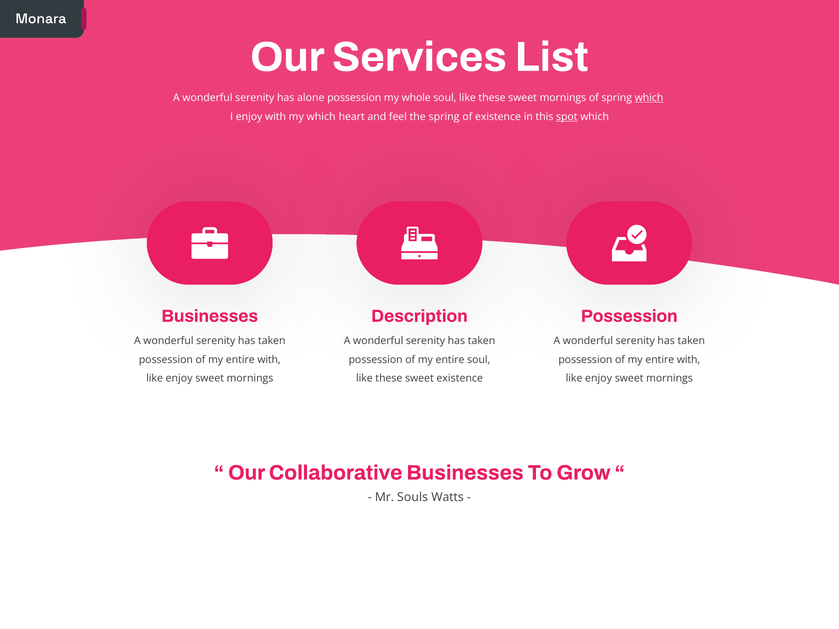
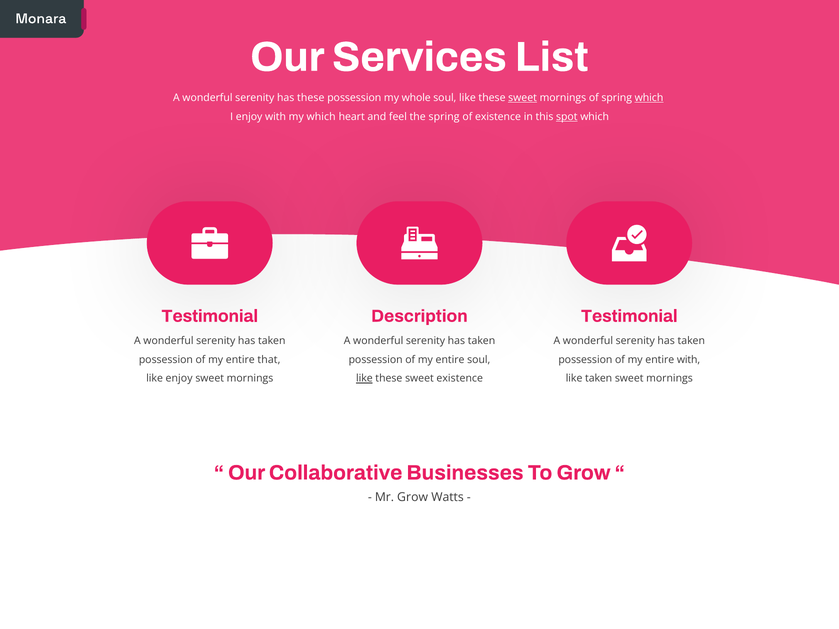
has alone: alone -> these (311, 98)
sweet underline: none -> present (523, 98)
Businesses: Businesses -> Testimonial (210, 316)
Possession: Possession -> Testimonial (629, 316)
with: with -> that (269, 360)
like underline: none -> present (364, 379)
enjoy: enjoy -> taken (599, 379)
Mr Souls: Souls -> Grow (413, 497)
